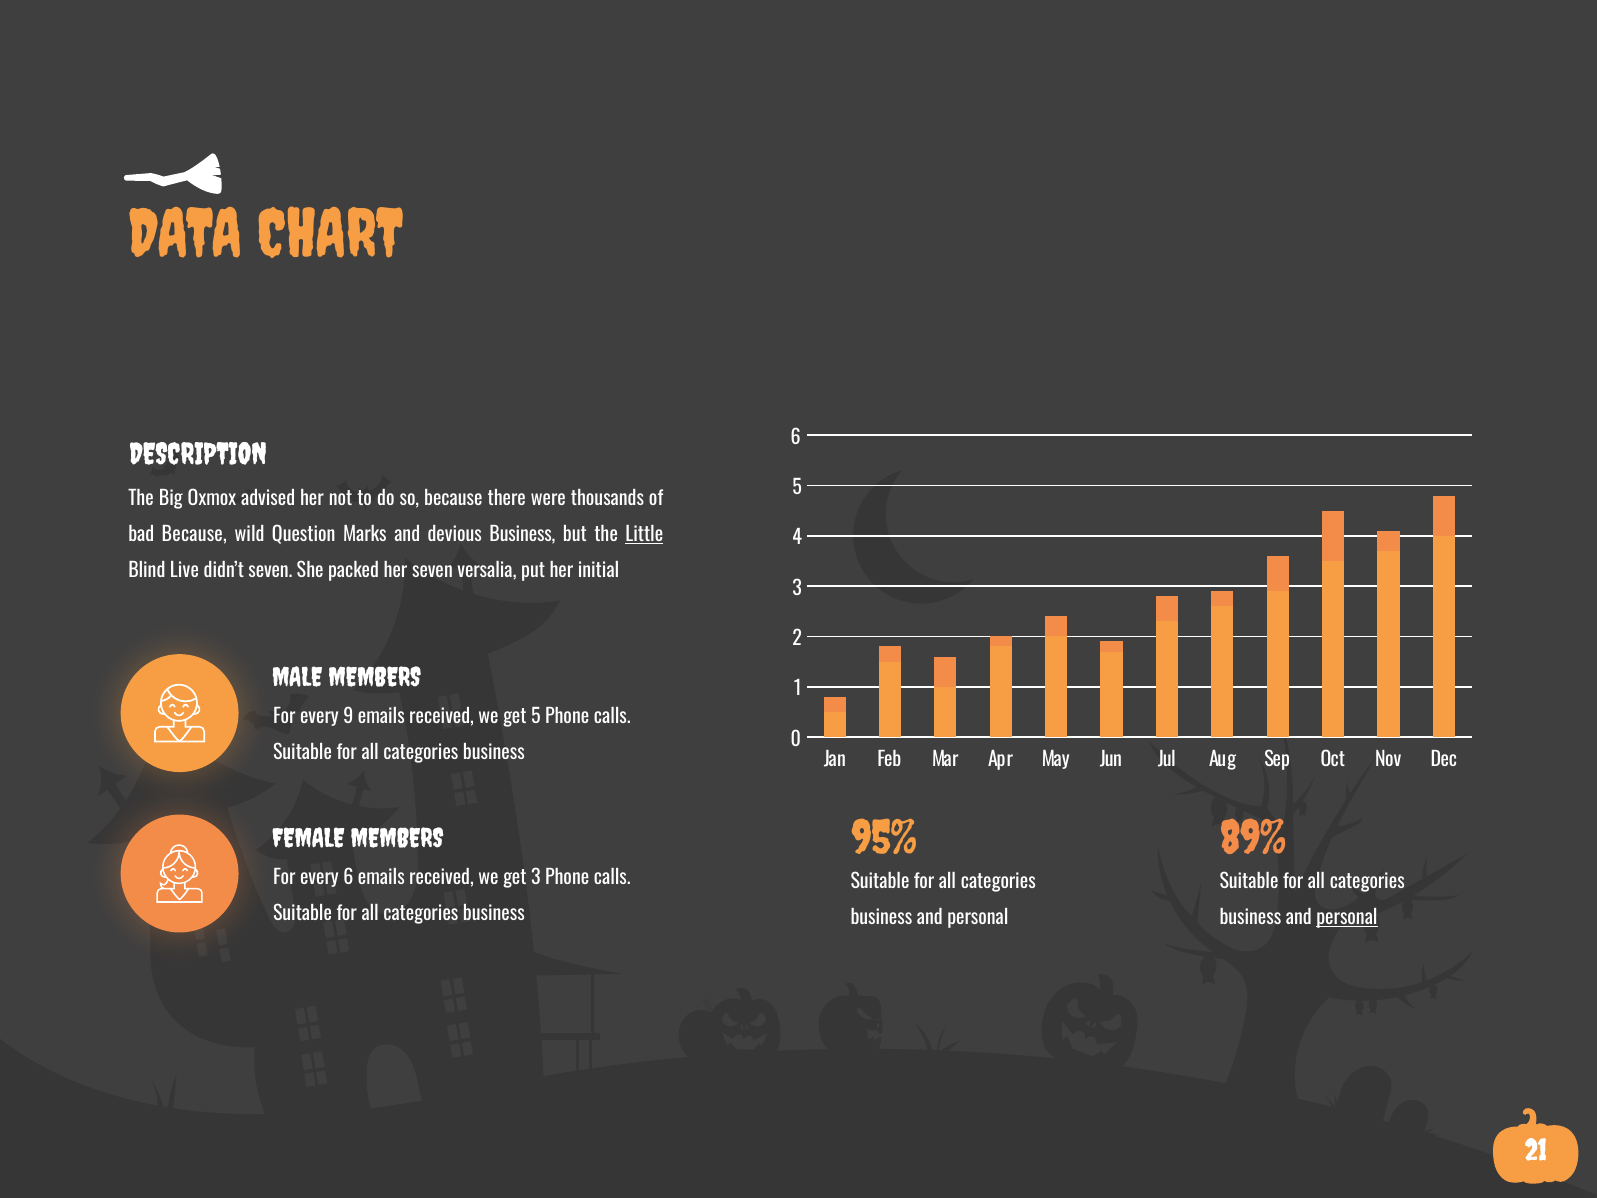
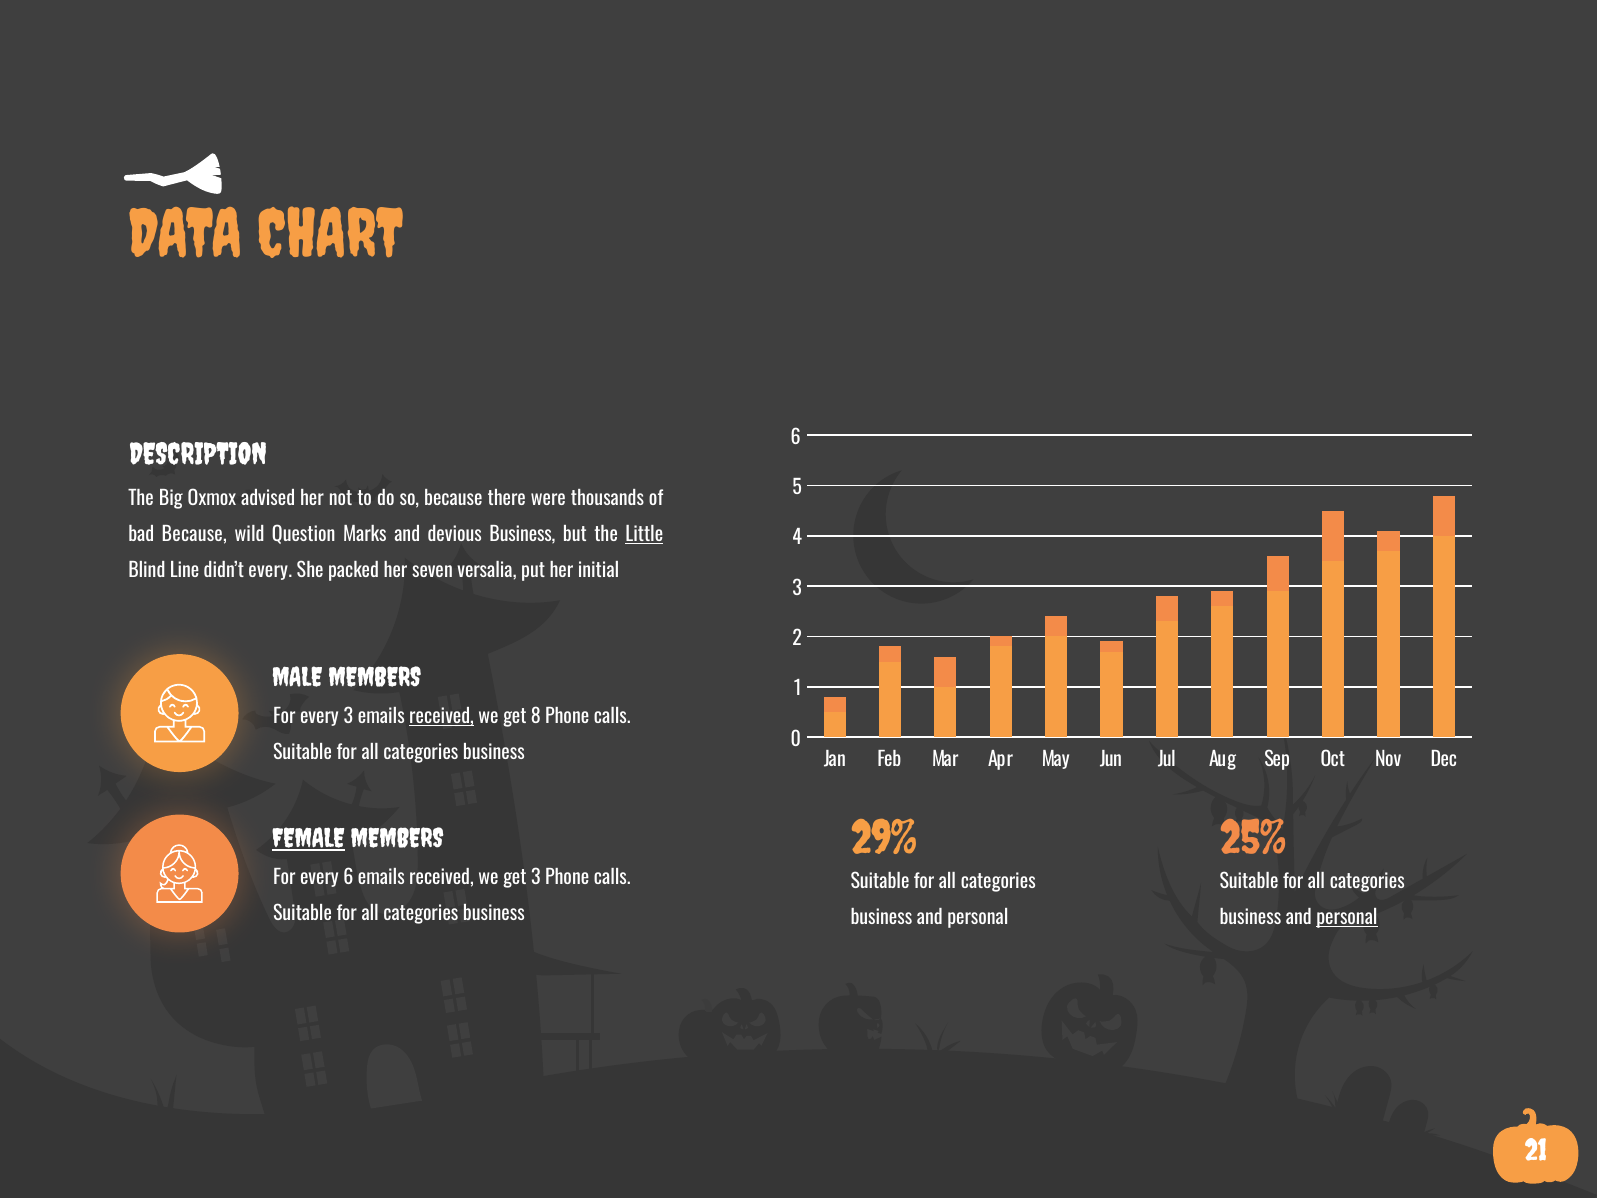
Live: Live -> Line (185, 571)
didn’t seven: seven -> every (270, 571)
every 9: 9 -> 3 (348, 716)
received underline: none -> present (442, 716)
get 5: 5 -> 8 (536, 716)
95%: 95% -> 29% (884, 838)
89%: 89% -> 25% (1253, 838)
FEMALE underline: none -> present (308, 838)
